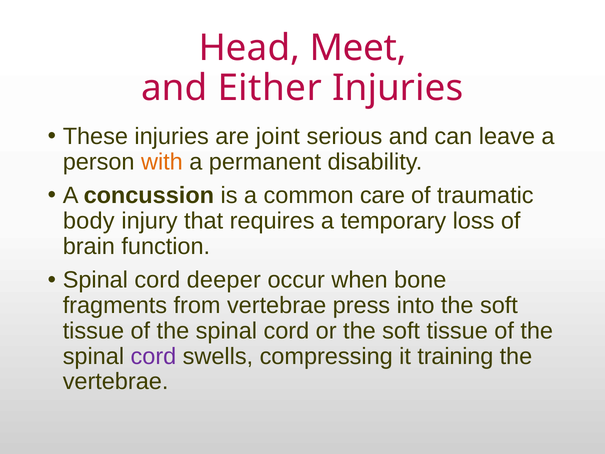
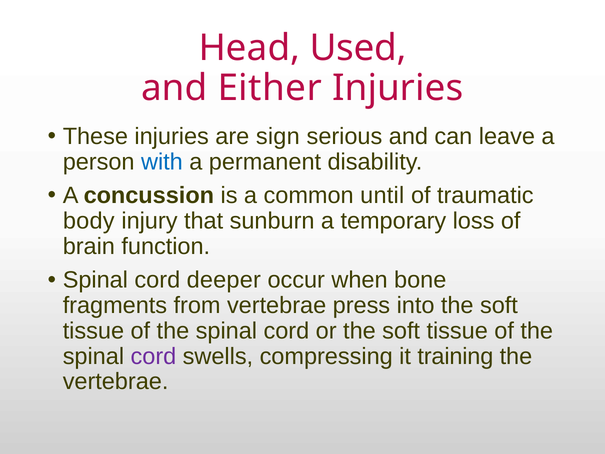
Meet: Meet -> Used (358, 48)
joint: joint -> sign (278, 136)
with colour: orange -> blue (162, 162)
care: care -> until (382, 195)
requires: requires -> sunburn (272, 221)
